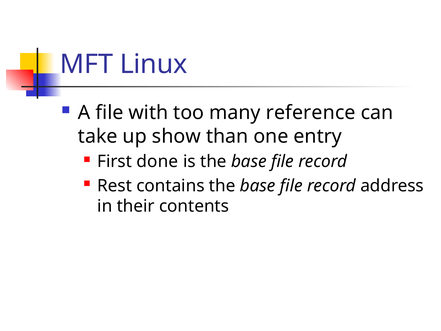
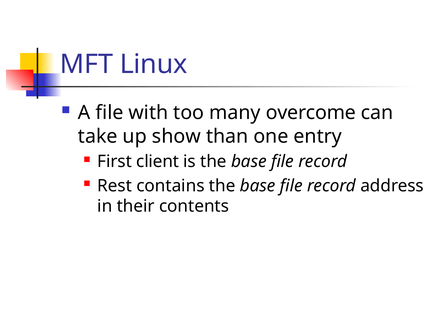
reference: reference -> overcome (311, 113)
done: done -> client (158, 162)
